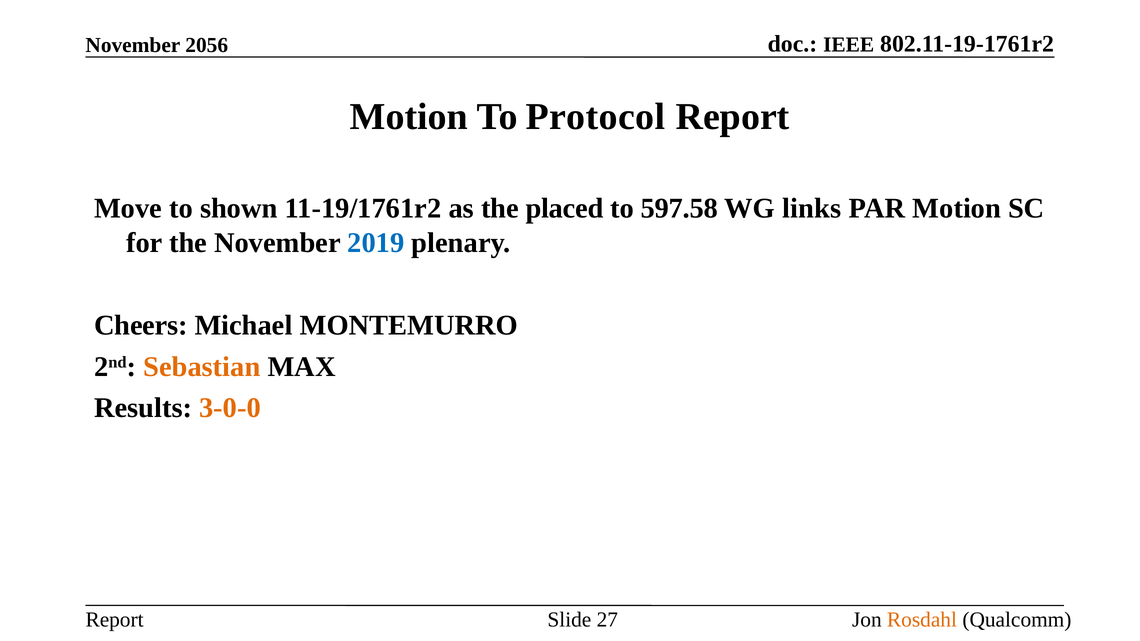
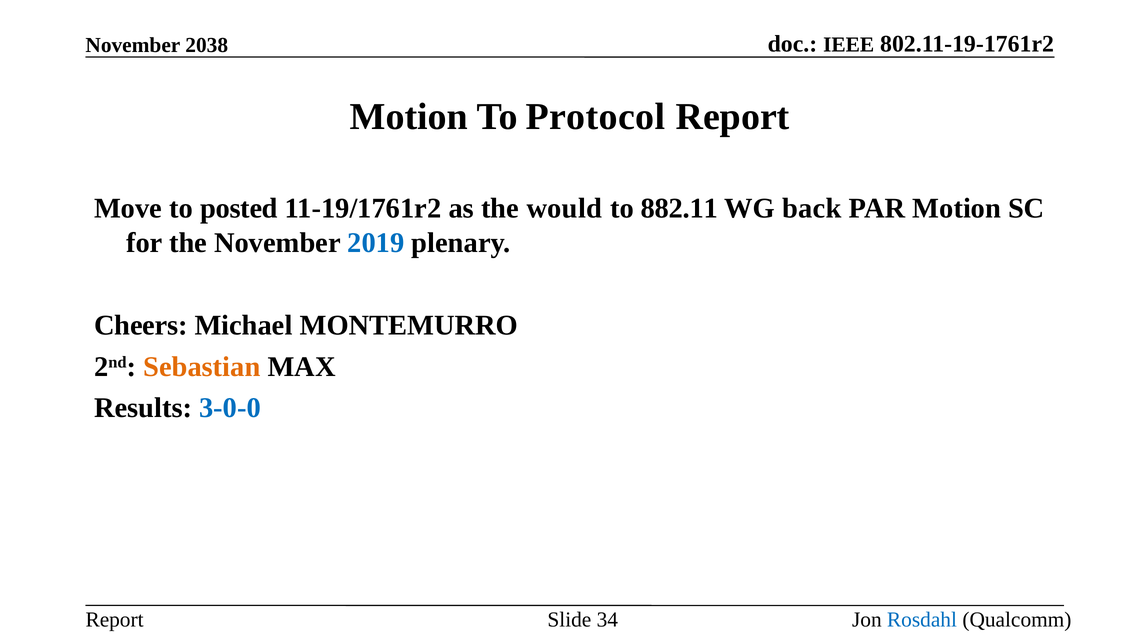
2056: 2056 -> 2038 (207, 45)
shown: shown -> posted (239, 209)
placed: placed -> would (564, 209)
597.58: 597.58 -> 882.11 (679, 209)
links: links -> back (812, 209)
3-0-0 colour: orange -> blue (230, 408)
27: 27 -> 34 (607, 620)
Rosdahl colour: orange -> blue (922, 620)
